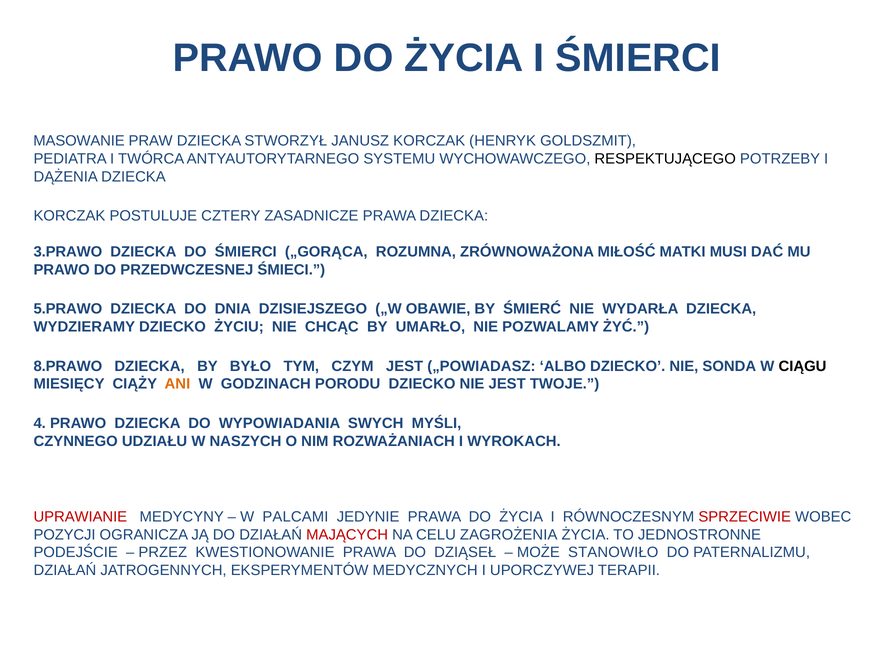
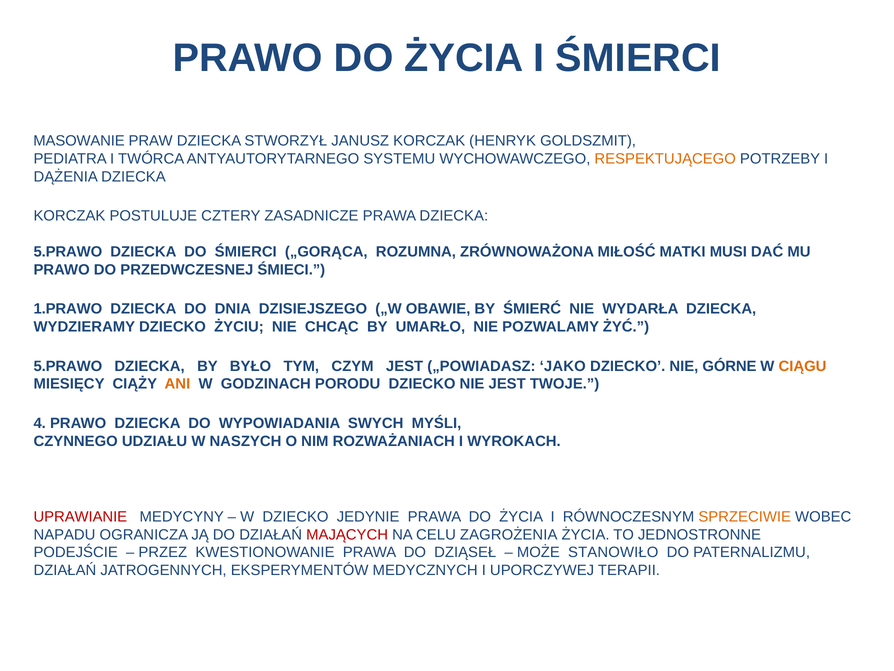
RESPEKTUJĄCEGO colour: black -> orange (665, 159)
3.PRAWO: 3.PRAWO -> 5.PRAWO (68, 252)
5.PRAWO: 5.PRAWO -> 1.PRAWO (68, 309)
8.PRAWO: 8.PRAWO -> 5.PRAWO (68, 366)
ALBO: ALBO -> JAKO (563, 366)
SONDA: SONDA -> GÓRNE (729, 366)
CIĄGU colour: black -> orange (802, 366)
W PALCAMI: PALCAMI -> DZIECKO (295, 516)
SPRZECIWIE colour: red -> orange (745, 516)
POZYCJI: POZYCJI -> NAPADU (64, 534)
